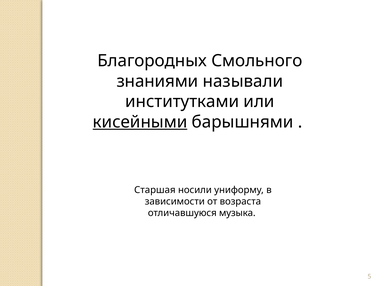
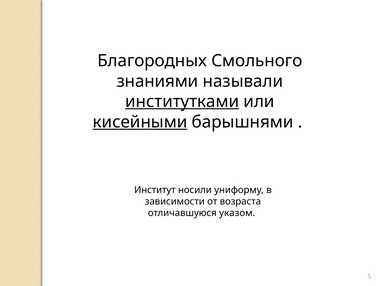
институтками underline: none -> present (182, 102)
Старшая: Старшая -> Институт (155, 190)
музыка: музыка -> указом (237, 213)
